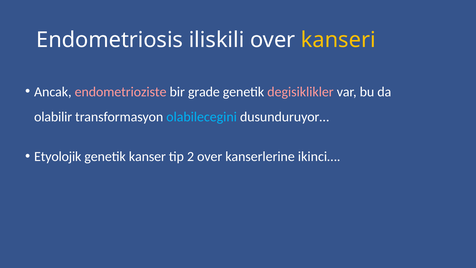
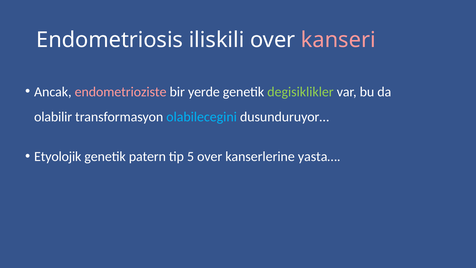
kanseri colour: yellow -> pink (338, 40)
grade: grade -> yerde (204, 92)
degisiklikler colour: pink -> light green (300, 92)
kanser: kanser -> patern (147, 156)
2: 2 -> 5 (191, 156)
ikinci…: ikinci… -> yasta… (319, 156)
